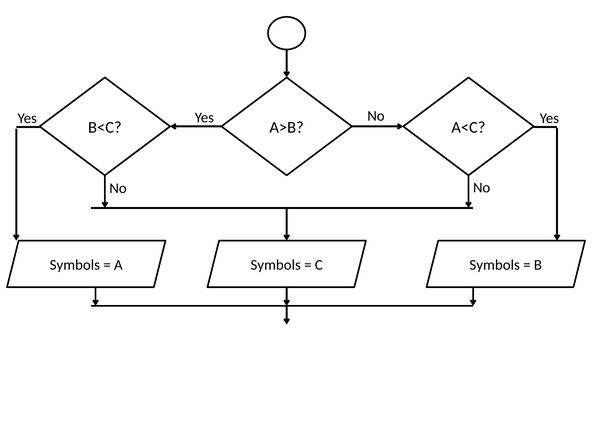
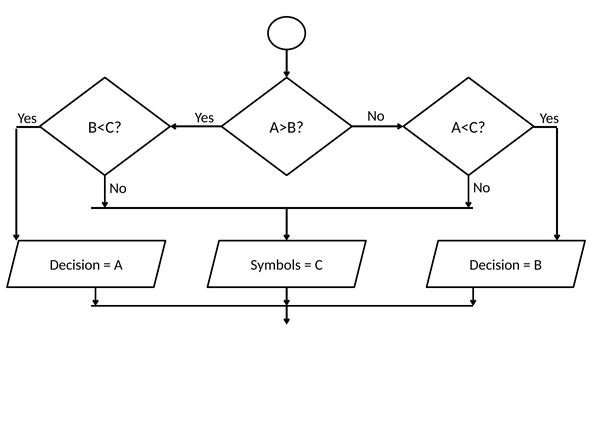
Symbols: Symbols -> Decision (75, 265)
C Symbols: Symbols -> Decision (495, 265)
